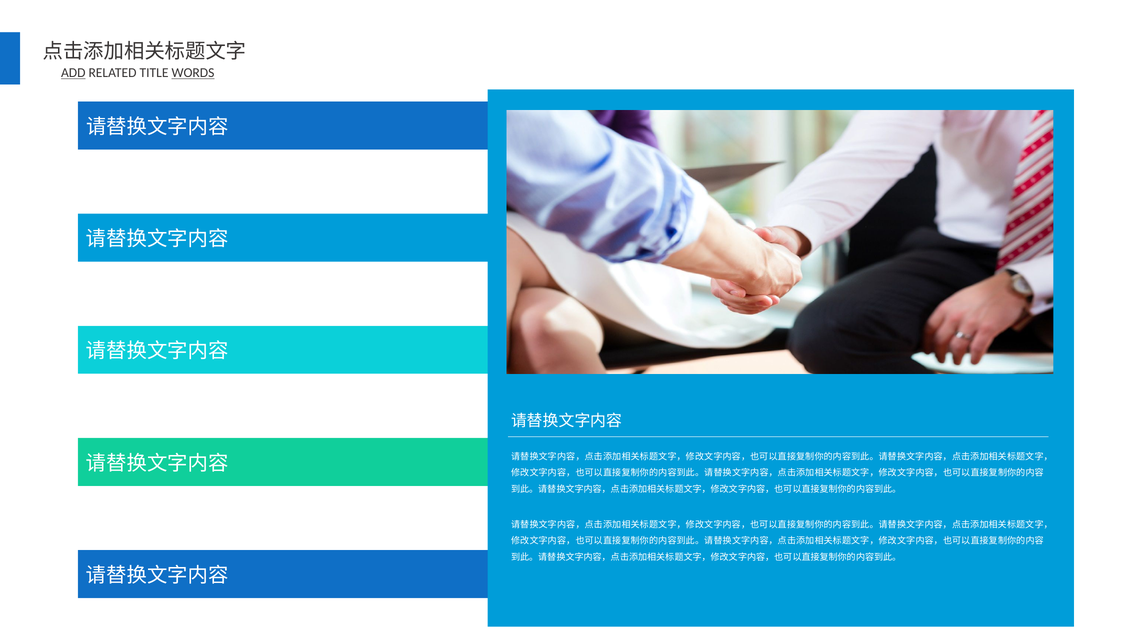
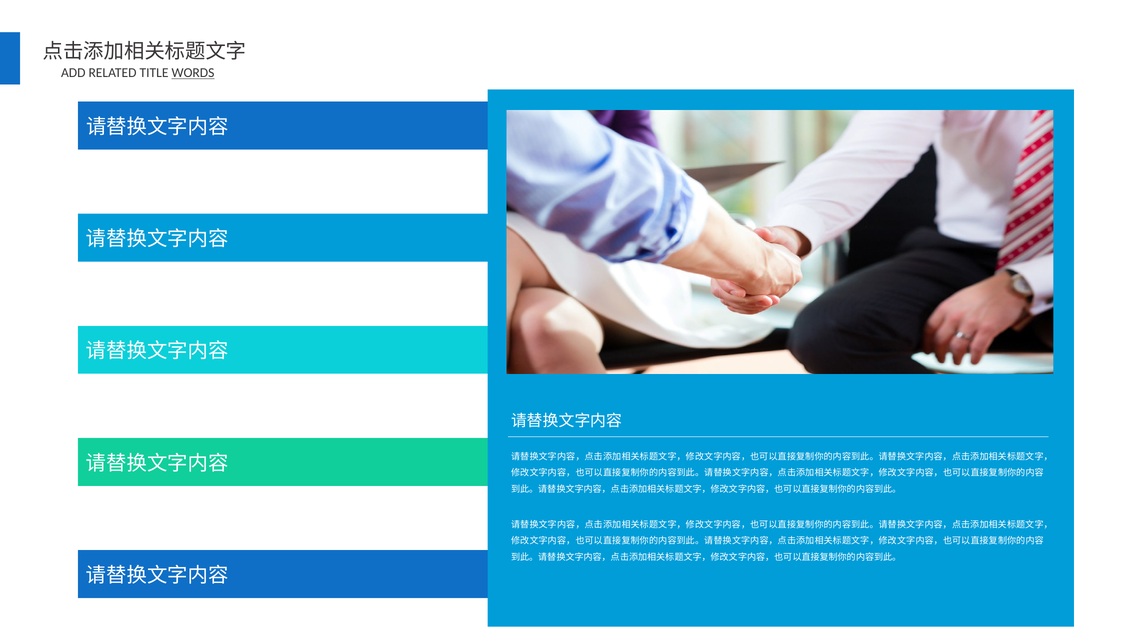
ADD underline: present -> none (73, 73)
